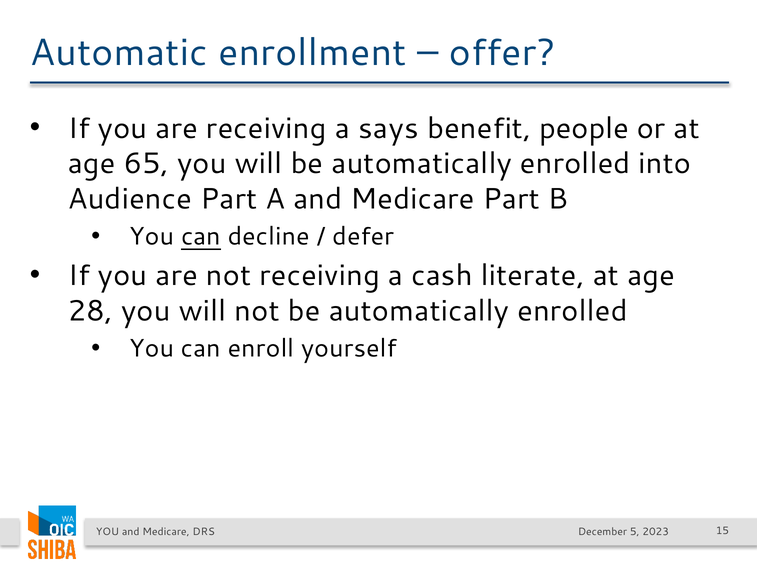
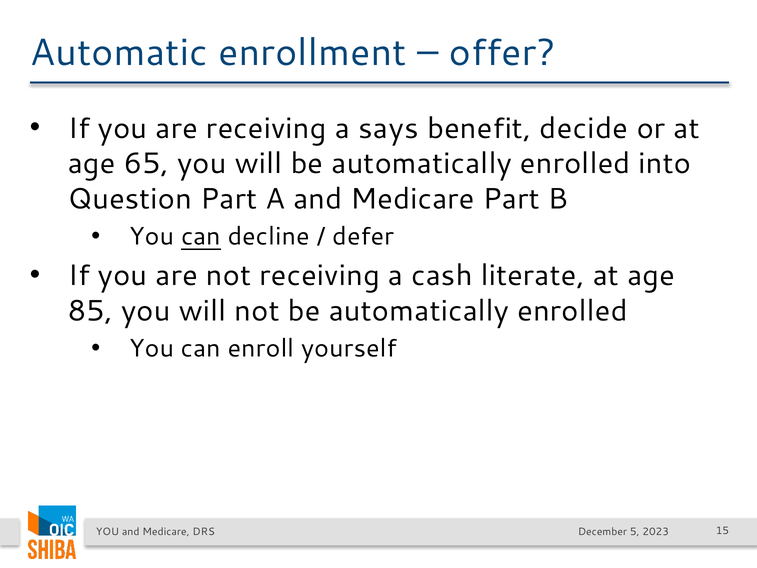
people: people -> decide (584, 128)
Audience: Audience -> Question (130, 199)
28: 28 -> 85 (90, 311)
